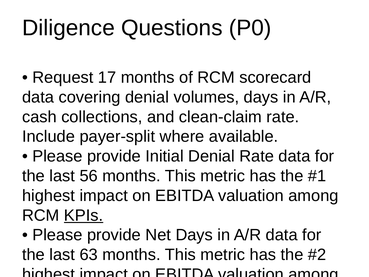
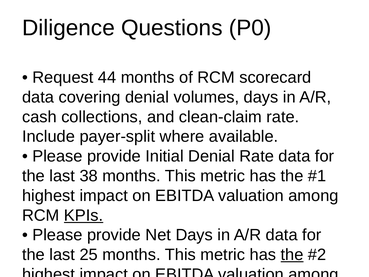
17: 17 -> 44 (107, 77)
56: 56 -> 38 (89, 176)
63: 63 -> 25 (89, 255)
the underline: none -> present (292, 255)
